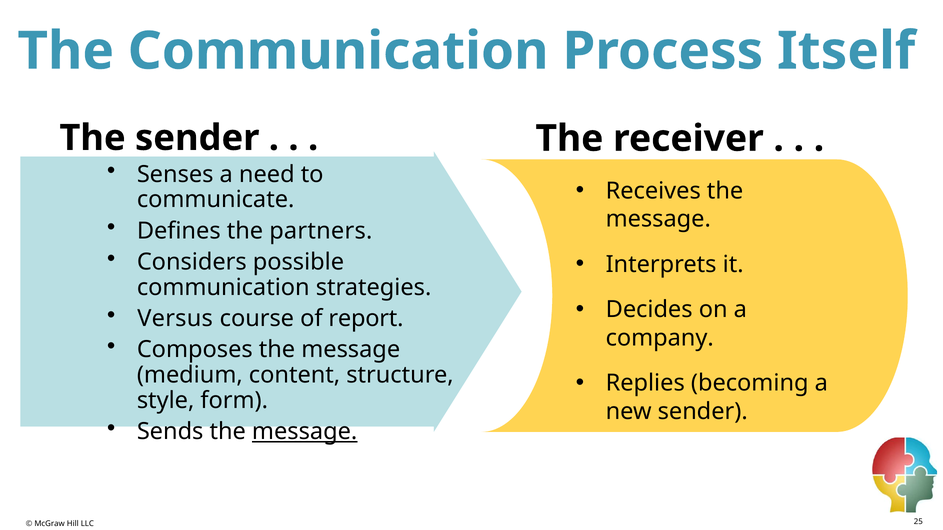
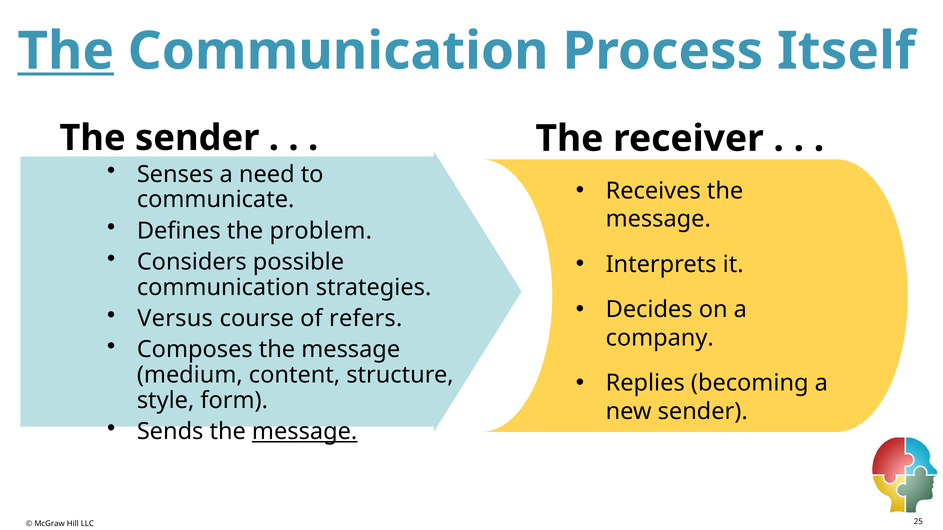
The underline: none -> present (66, 51)
partners: partners -> problem (321, 231)
report: report -> refers (366, 319)
